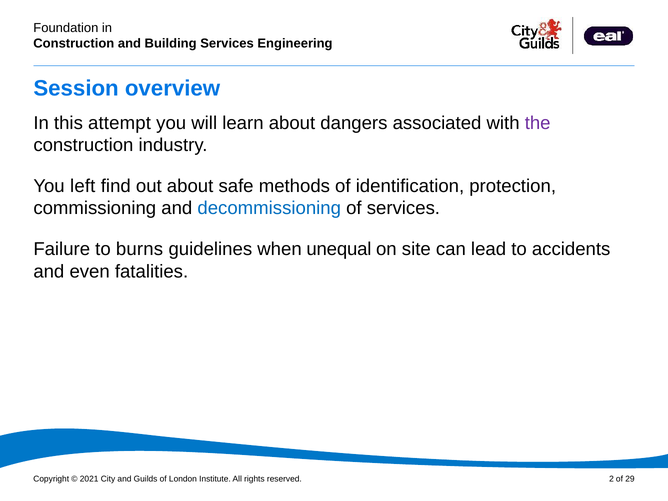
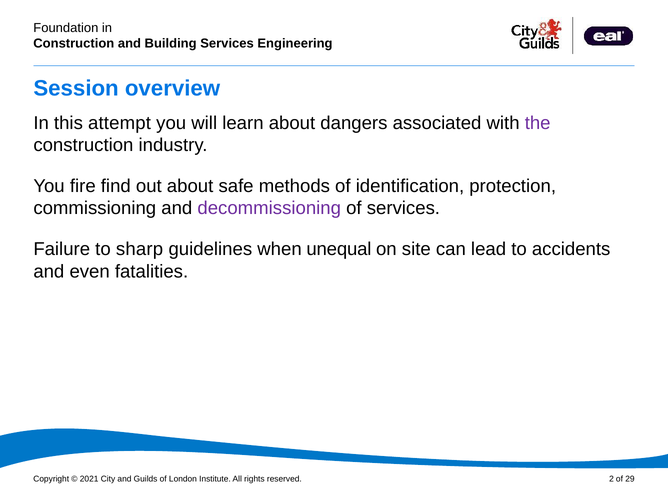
left: left -> fire (83, 186)
decommissioning colour: blue -> purple (269, 208)
burns: burns -> sharp (140, 249)
